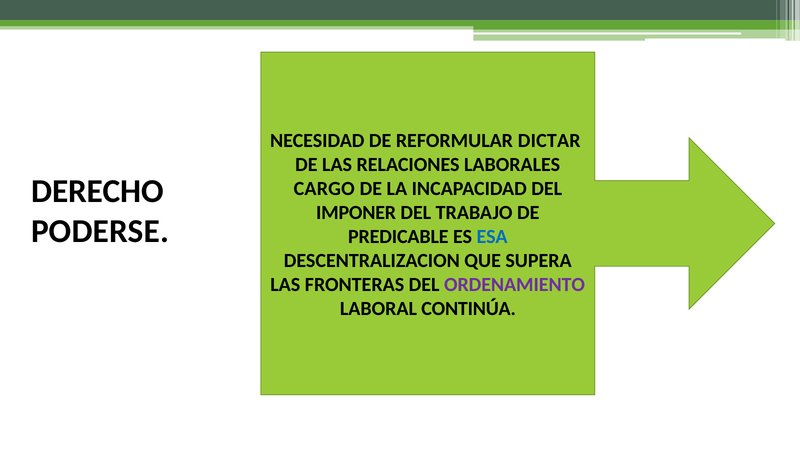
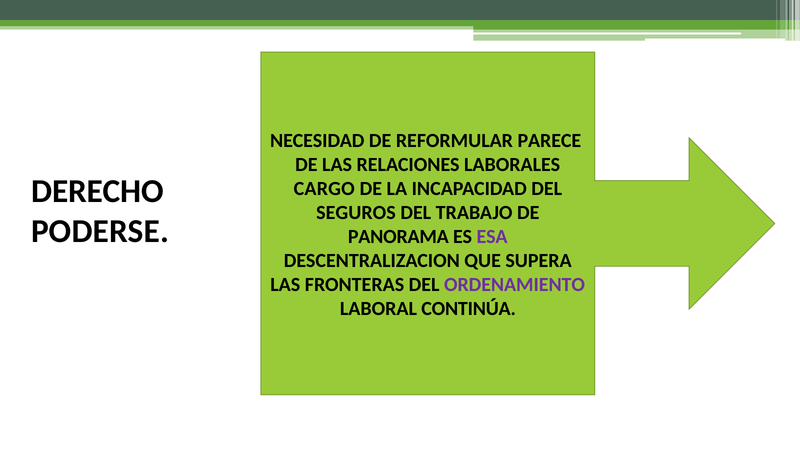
DICTAR: DICTAR -> PARECE (549, 141)
IMPONER: IMPONER -> SEGUROS (356, 213)
PREDICABLE: PREDICABLE -> PANORAMA (398, 237)
ESA colour: blue -> purple (492, 237)
